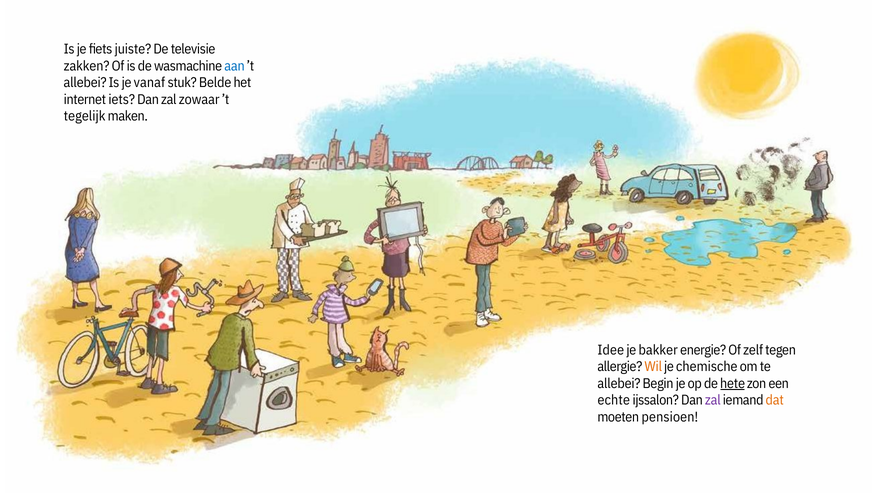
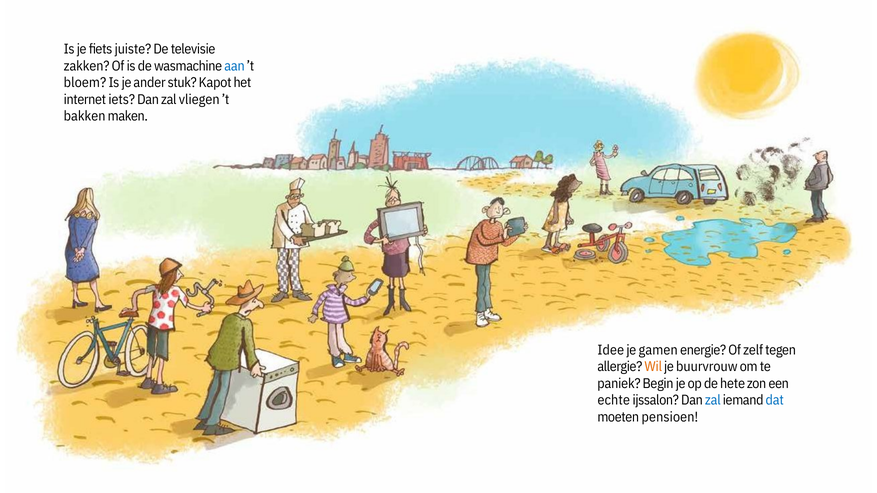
allebei: allebei -> bloem (85, 83)
vanaf: vanaf -> ander (150, 83)
Belde: Belde -> Kapot (215, 83)
zowaar: zowaar -> vliegen (199, 100)
tegelijk: tegelijk -> bakken (85, 116)
bakker: bakker -> gamen (658, 350)
chemische: chemische -> buurvrouw (707, 367)
allebei: allebei -> paniek (619, 384)
hete underline: present -> none (733, 384)
zal colour: purple -> blue (713, 401)
dat colour: orange -> blue (775, 401)
